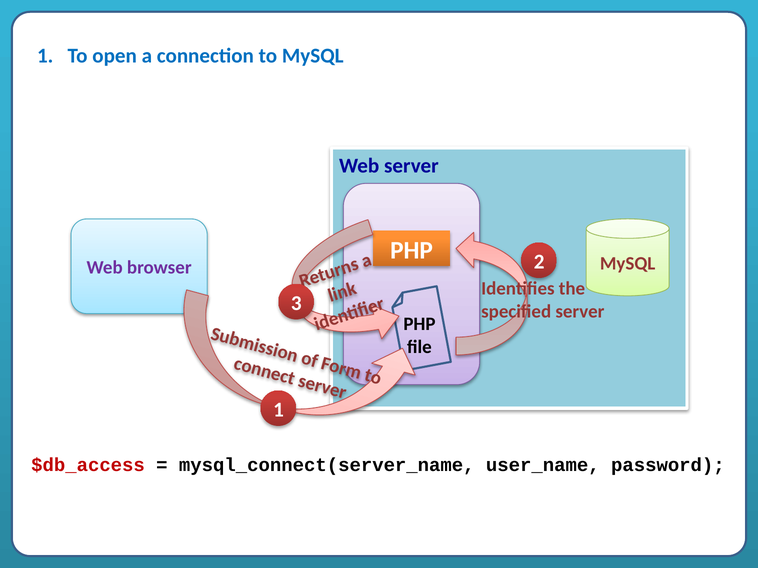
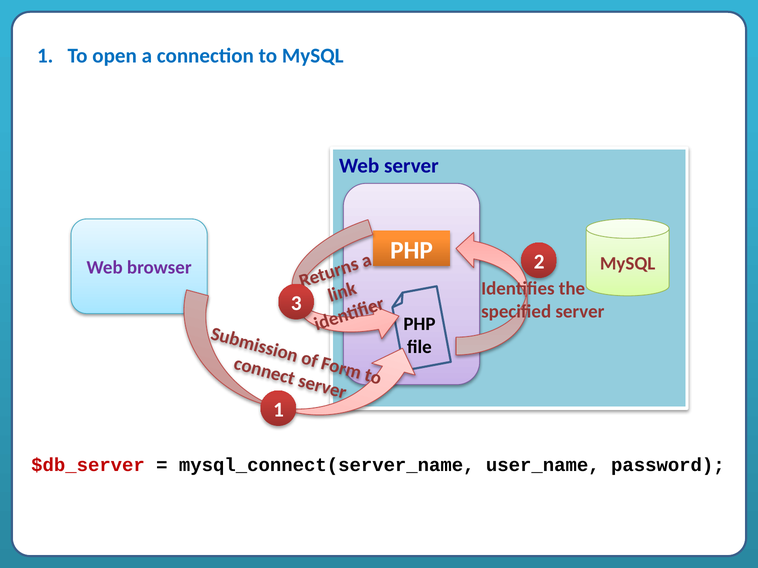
$db_access: $db_access -> $db_server (88, 465)
